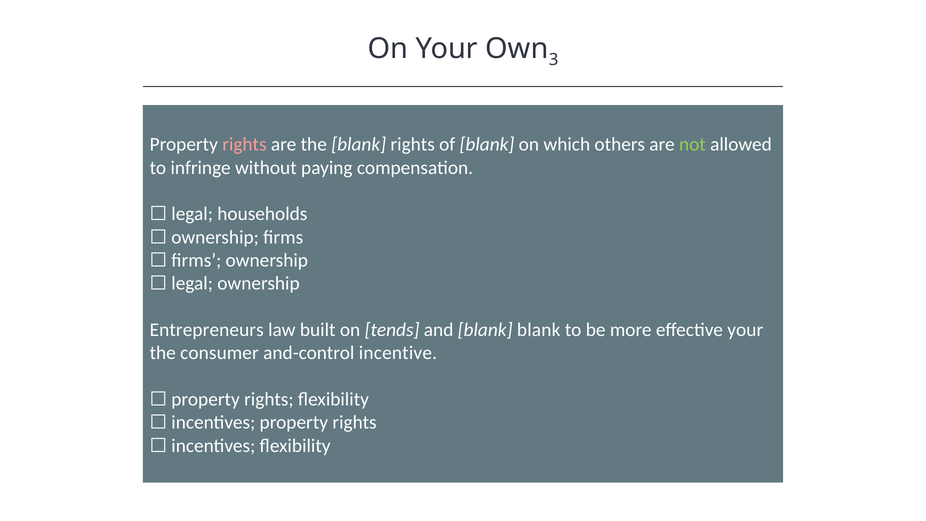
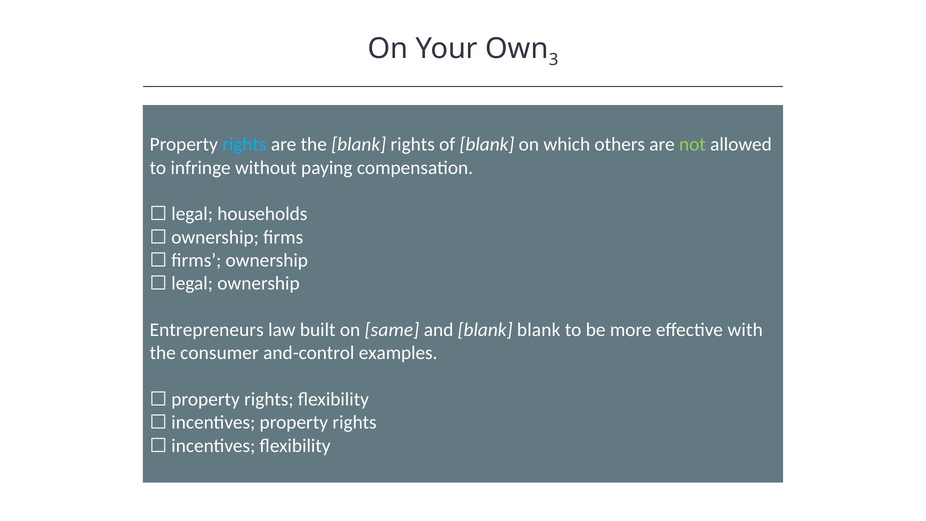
rights colour: pink -> light blue (244, 145)
tends: tends -> same (392, 330)
effective your: your -> with (745, 330)
incentive: incentive -> examples (398, 353)
